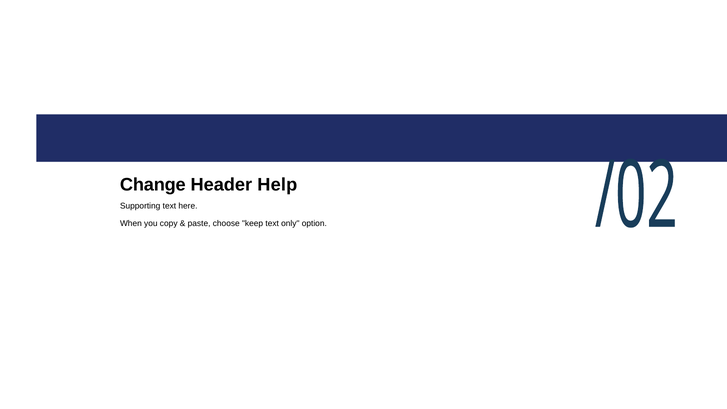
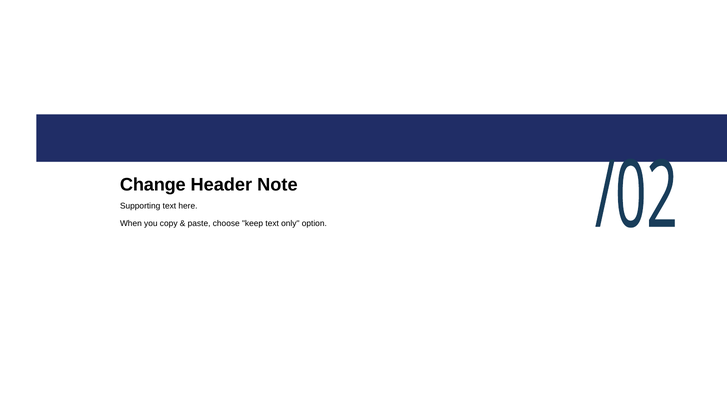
Help: Help -> Note (277, 185)
